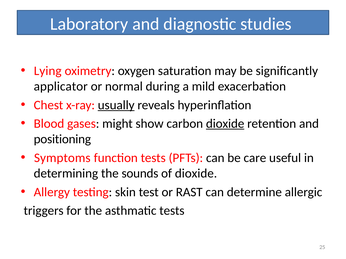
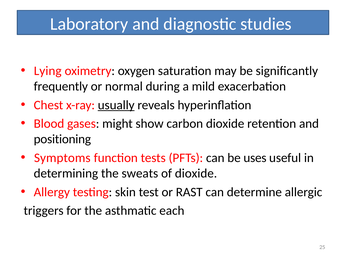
applicator: applicator -> frequently (61, 87)
dioxide underline: present -> none (225, 124)
care: care -> uses (255, 158)
sounds: sounds -> sweats (140, 174)
asthmatic tests: tests -> each (172, 211)
